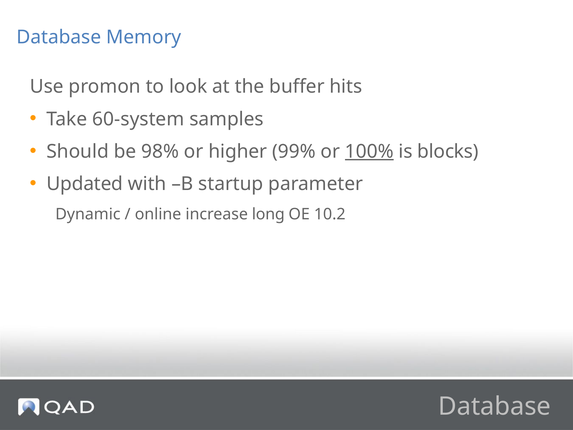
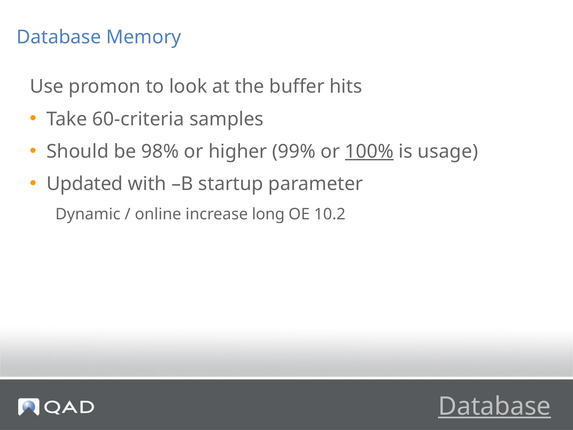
60-system: 60-system -> 60-criteria (138, 119)
blocks: blocks -> usage (448, 151)
Database underline: none -> present (495, 406)
